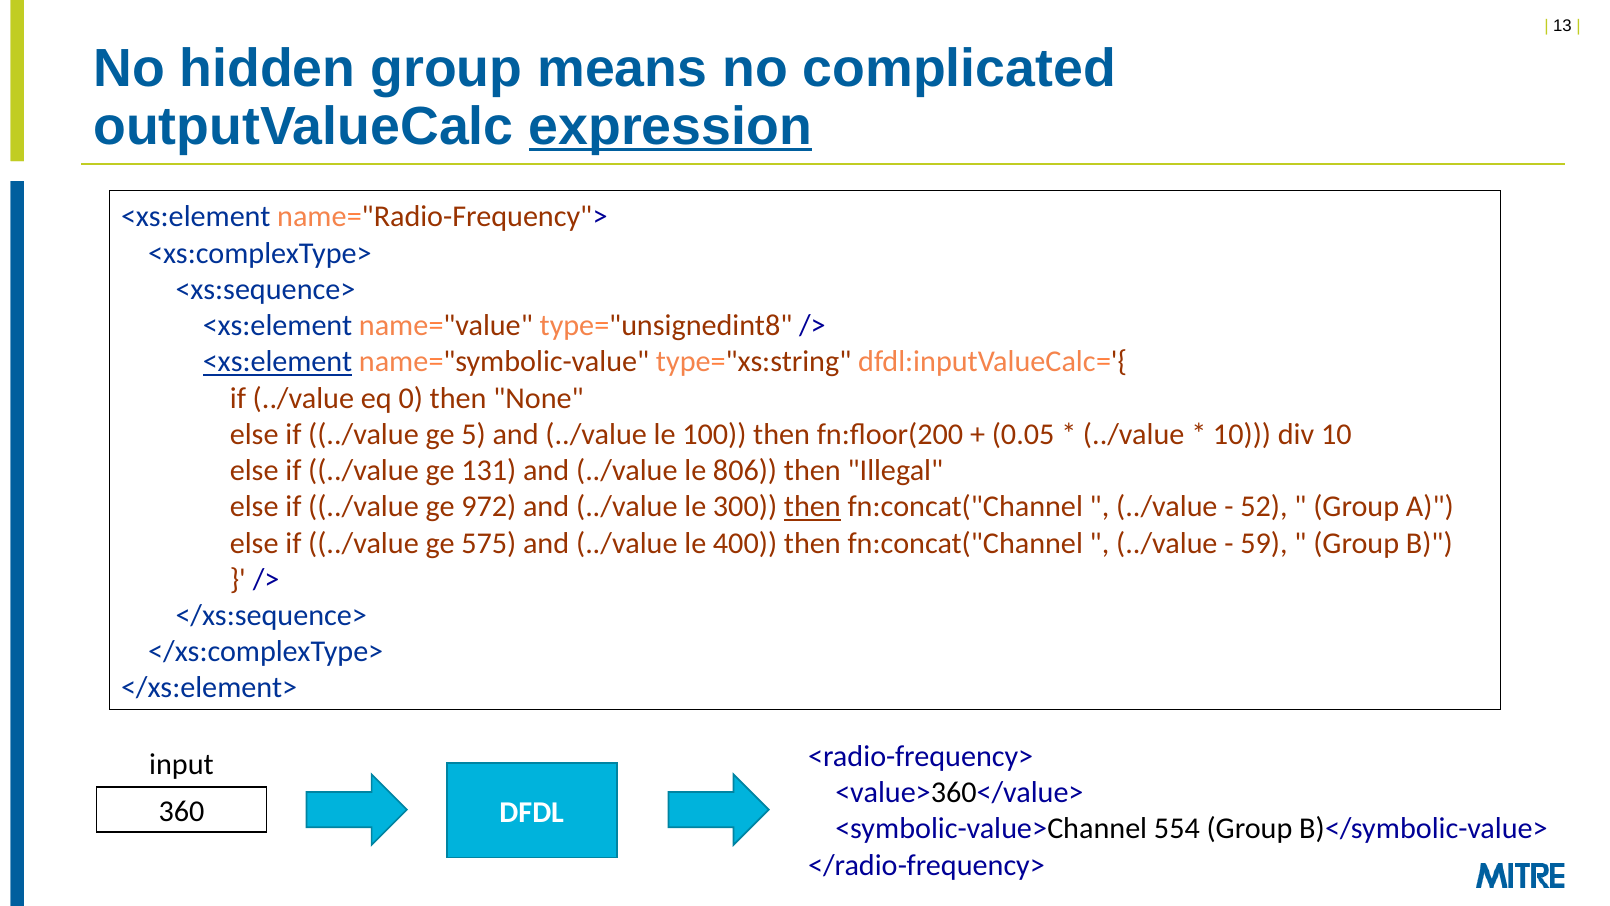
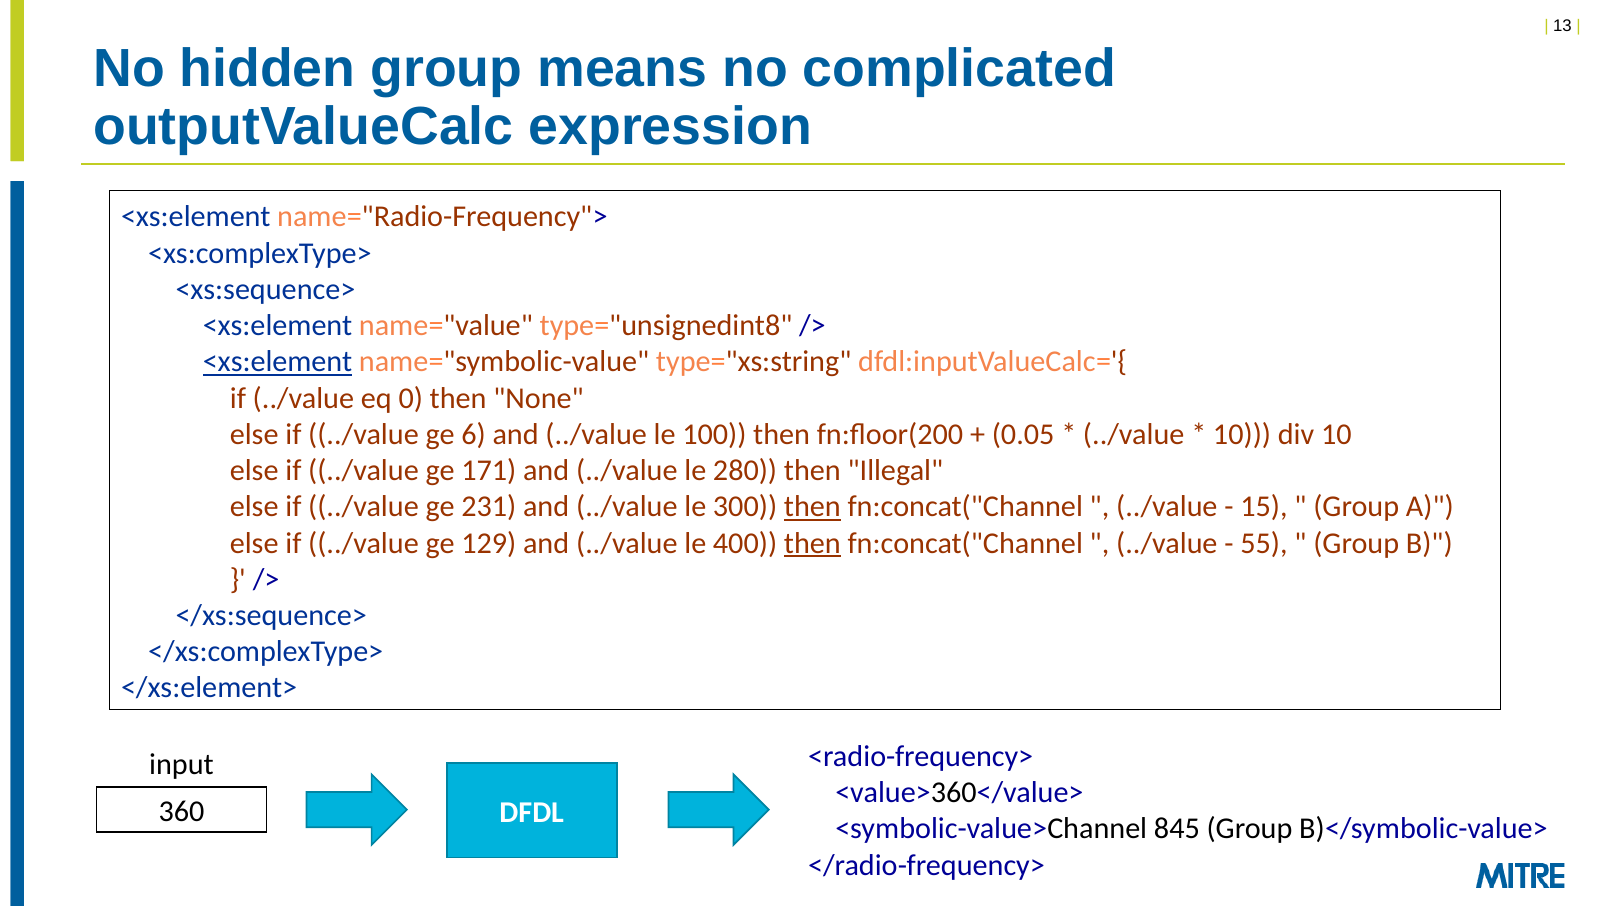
expression underline: present -> none (670, 126)
5: 5 -> 6 (474, 434)
131: 131 -> 171 (489, 470)
806: 806 -> 280 (745, 470)
972: 972 -> 231 (489, 507)
52: 52 -> 15 (1264, 507)
575: 575 -> 129 (489, 543)
then underline: none -> present (812, 543)
59: 59 -> 55 (1264, 543)
554: 554 -> 845 (1177, 829)
